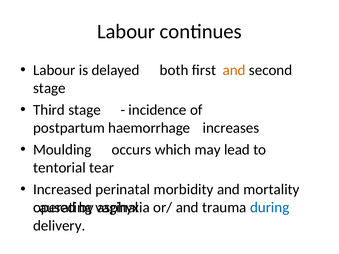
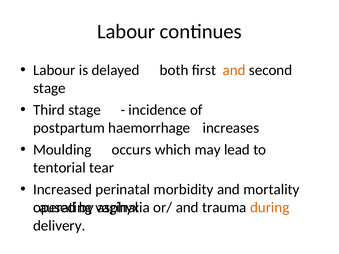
during colour: blue -> orange (270, 208)
